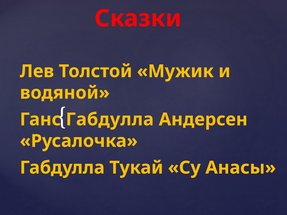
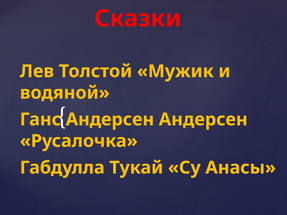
Ганс Габдулла: Габдулла -> Андерсен (110, 120)
